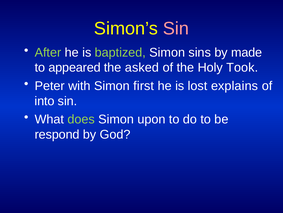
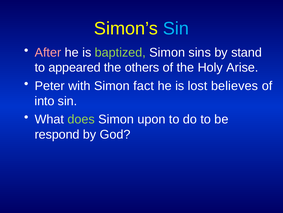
Sin colour: pink -> light blue (176, 28)
After colour: light green -> pink (48, 52)
made: made -> stand (247, 52)
asked: asked -> others (142, 67)
Took: Took -> Arise (242, 67)
first: first -> fact (144, 86)
explains: explains -> believes (235, 86)
